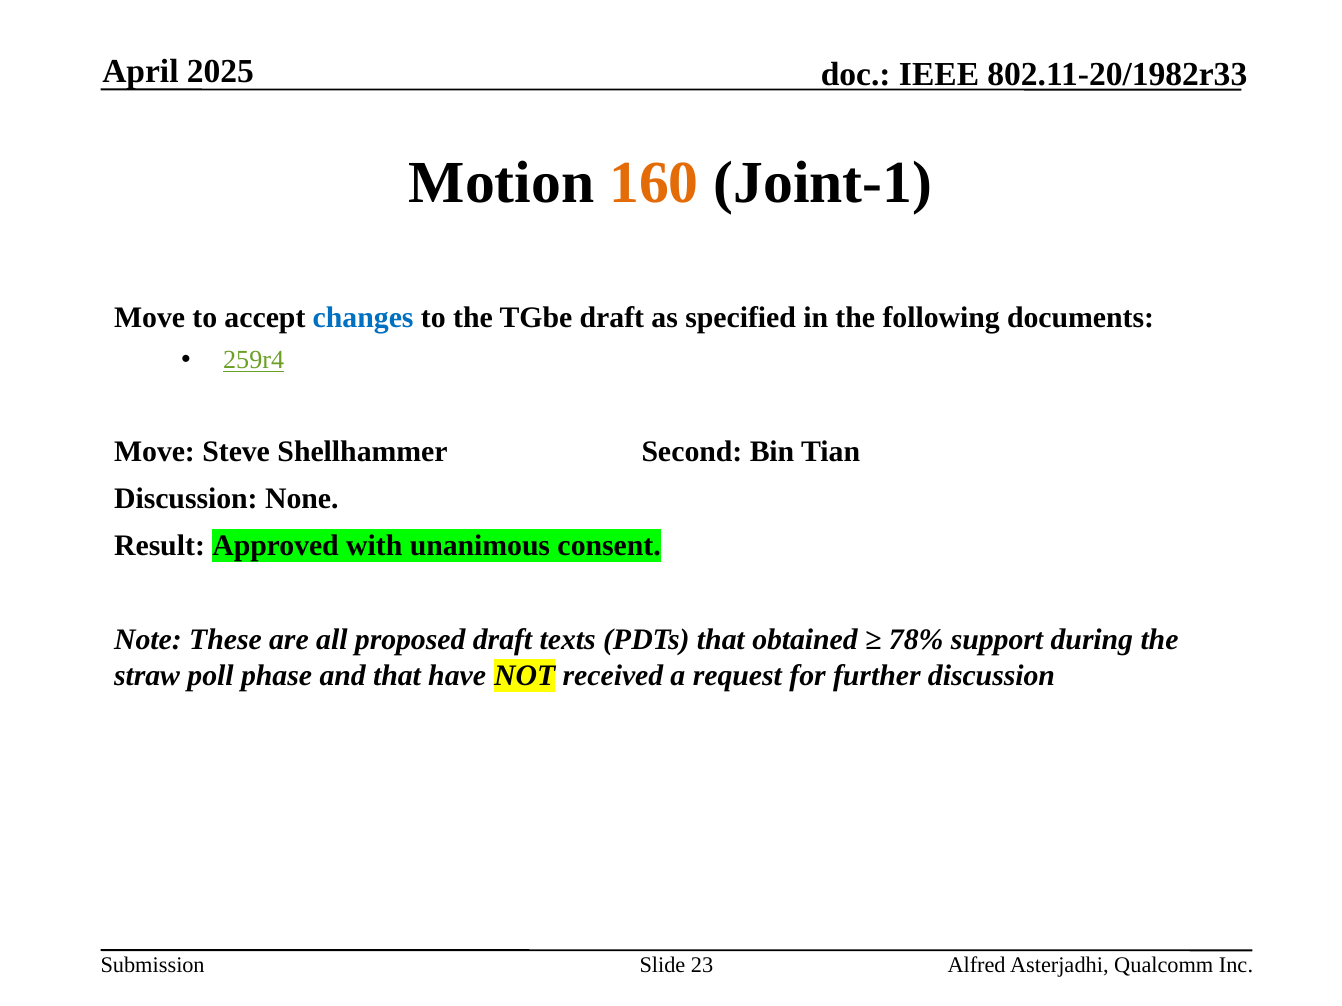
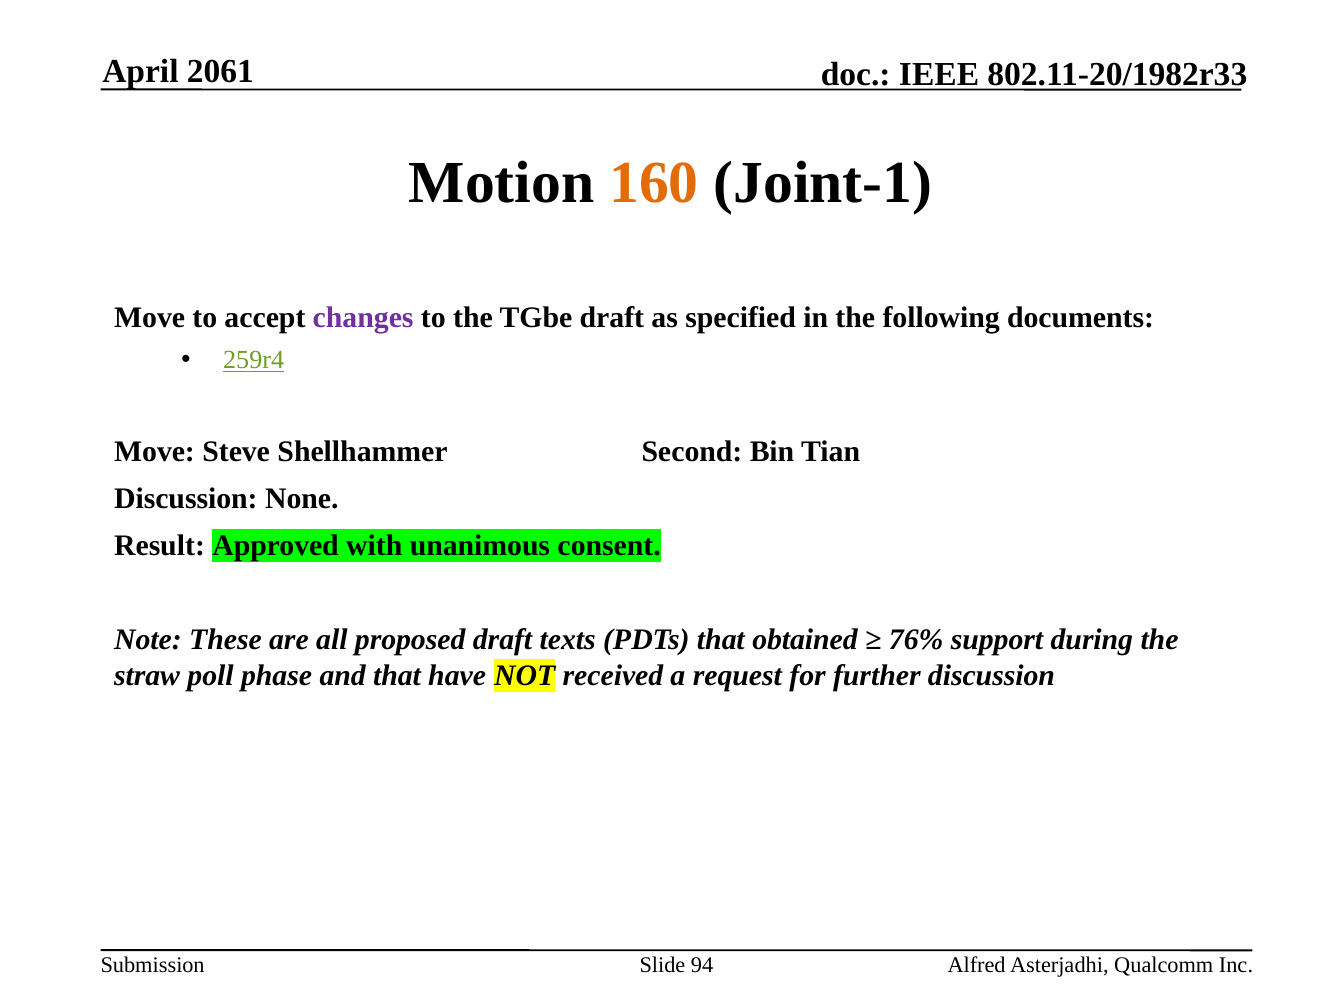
2025: 2025 -> 2061 (220, 71)
changes colour: blue -> purple (363, 317)
78%: 78% -> 76% (916, 640)
23: 23 -> 94 (702, 965)
